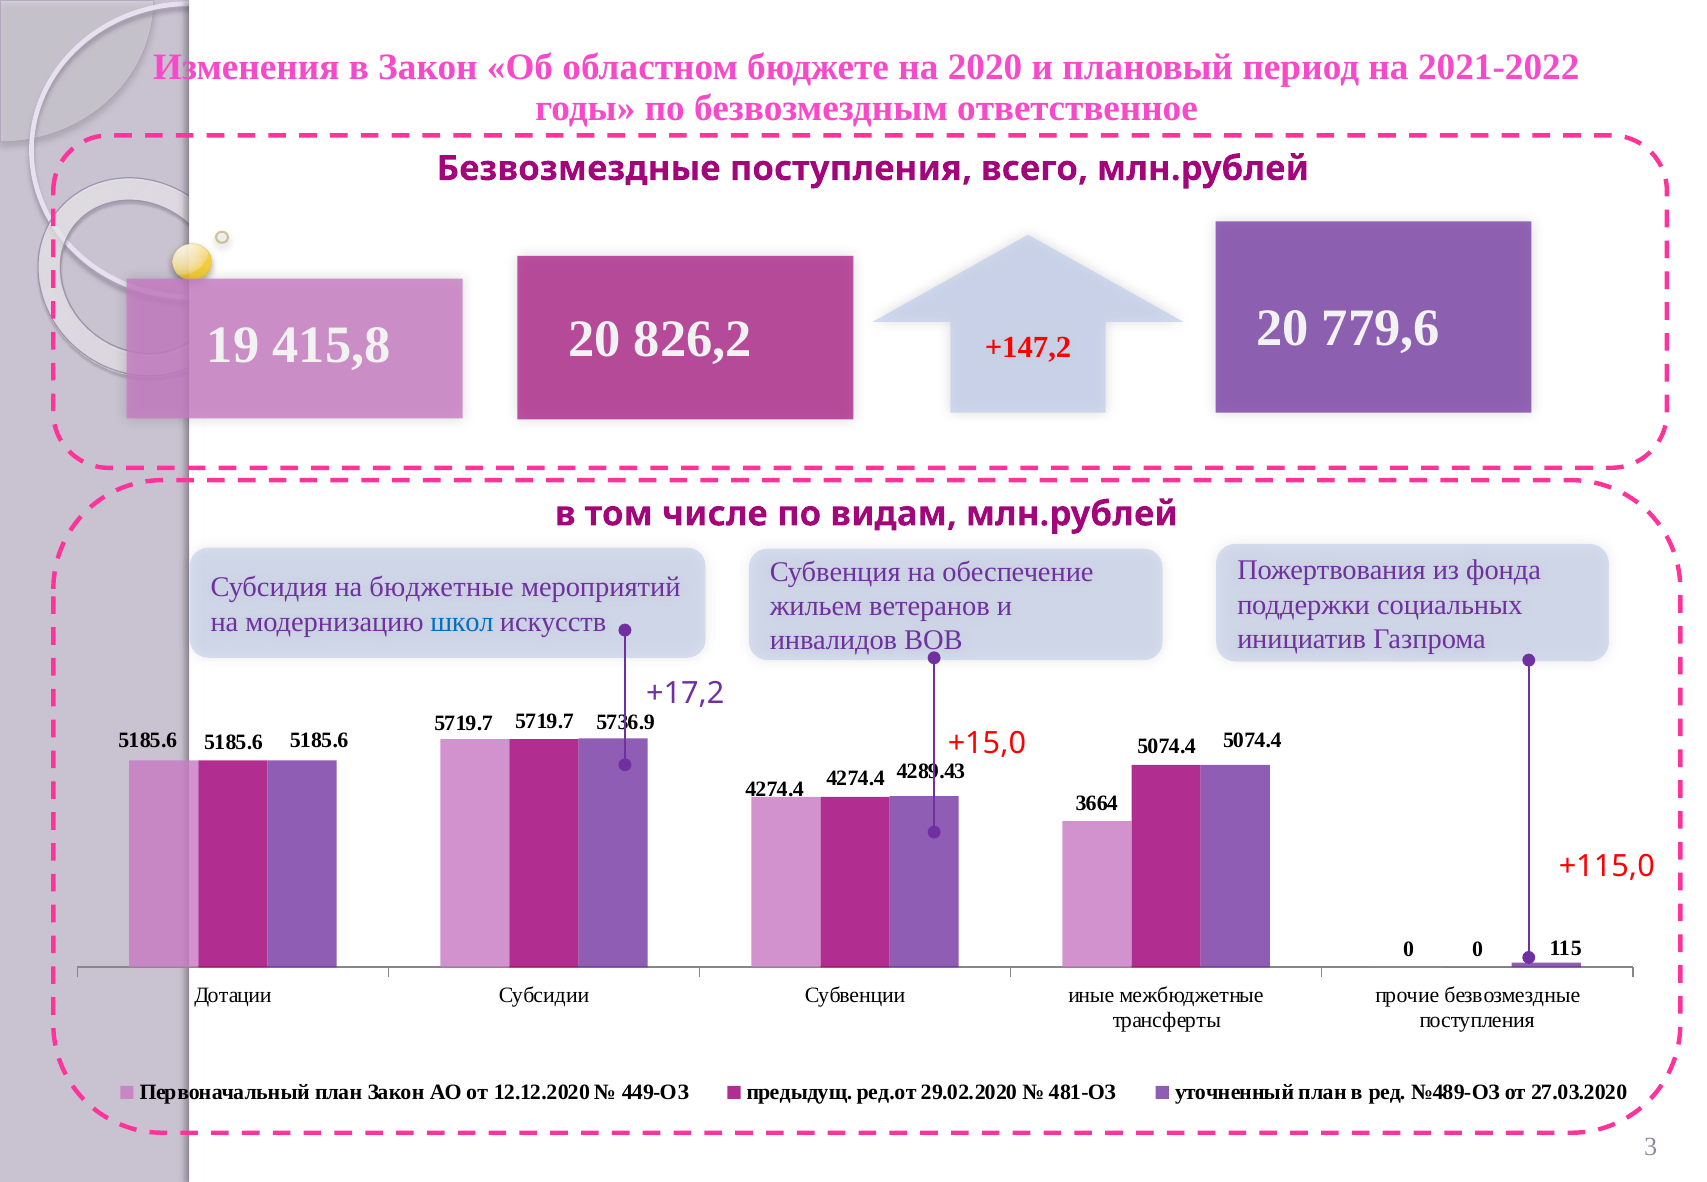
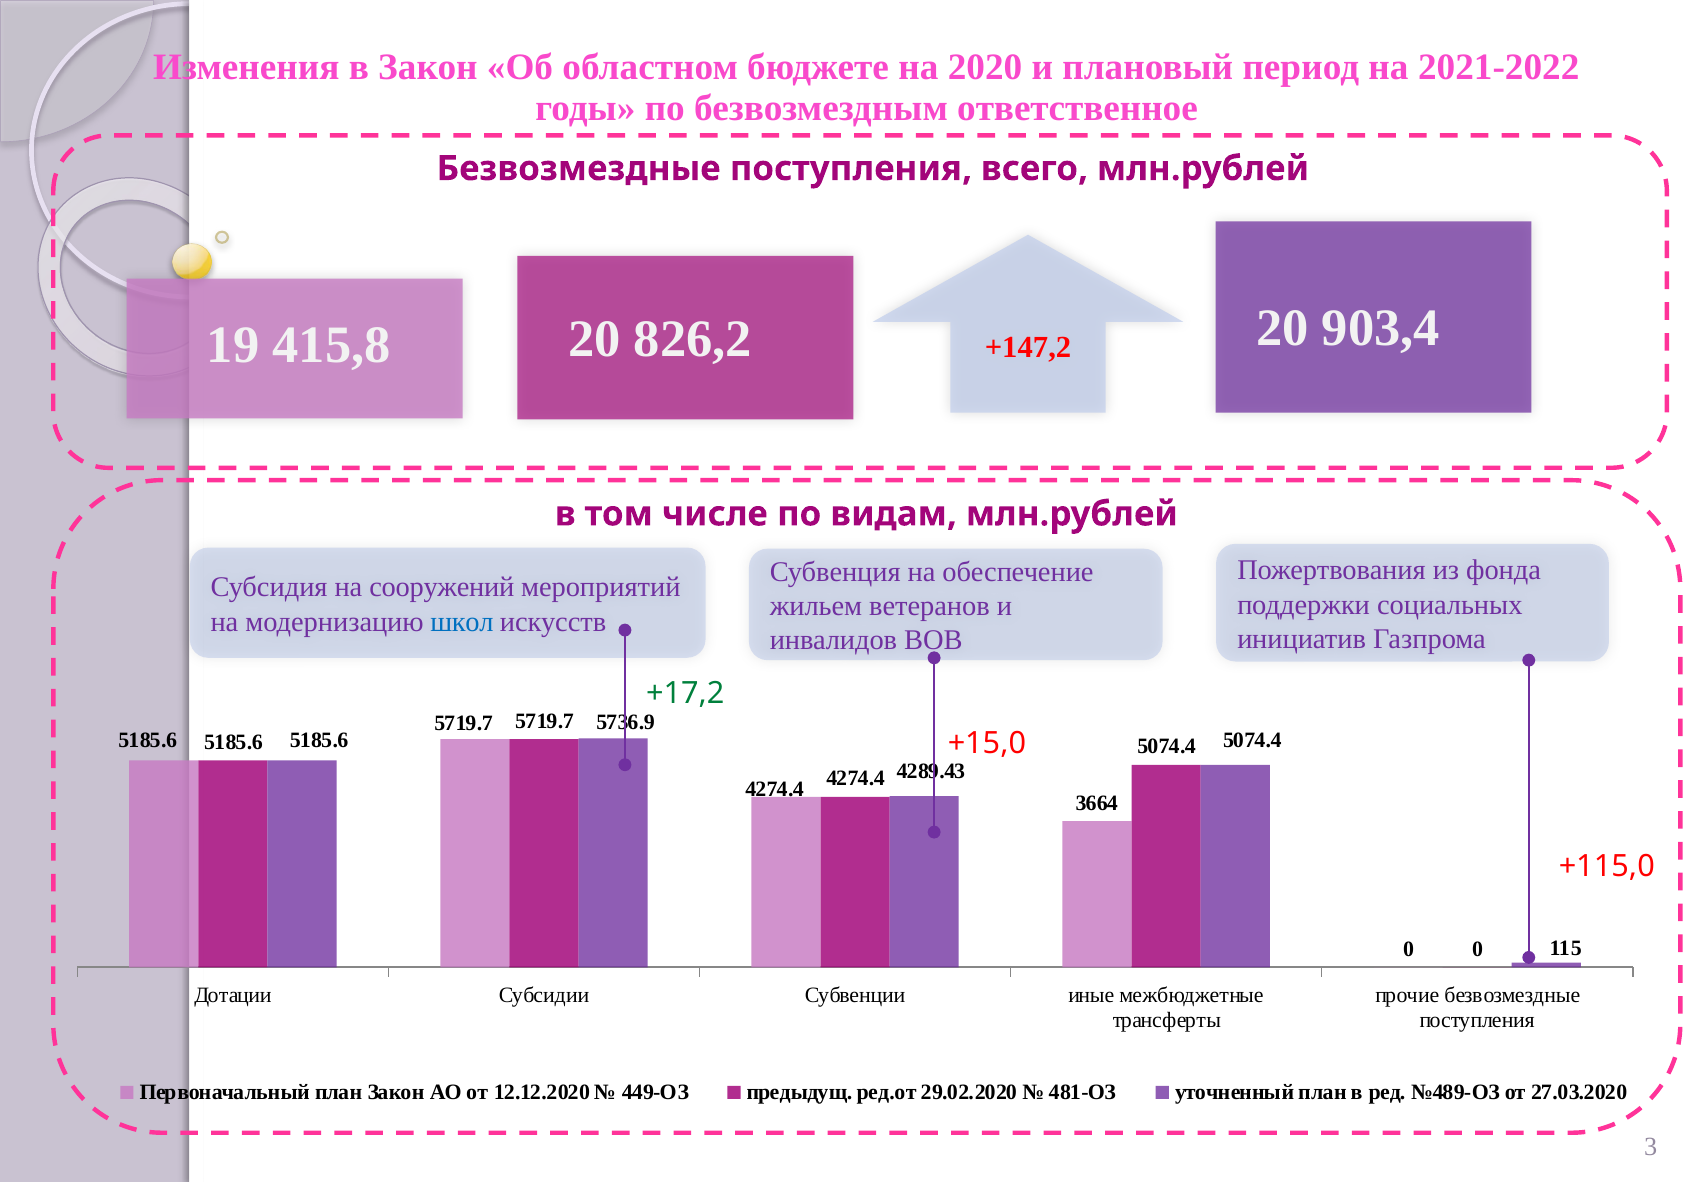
779,6: 779,6 -> 903,4 (1381, 328)
бюджетные: бюджетные -> сооружений (442, 587)
+17,2 colour: purple -> green (685, 693)
